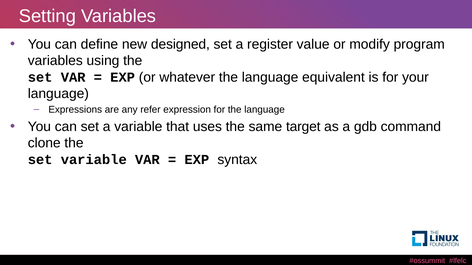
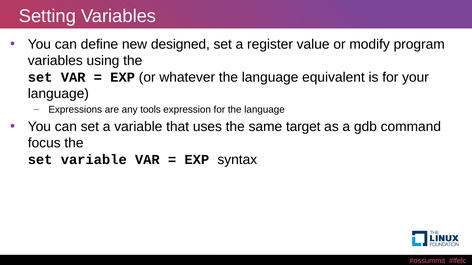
refer: refer -> tools (151, 110)
clone: clone -> focus (44, 143)
